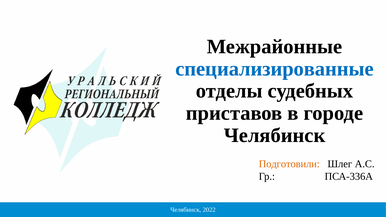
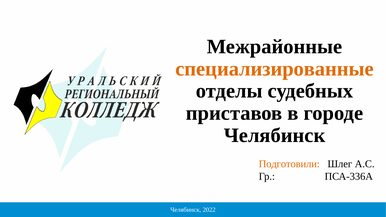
специализированные colour: blue -> orange (275, 69)
